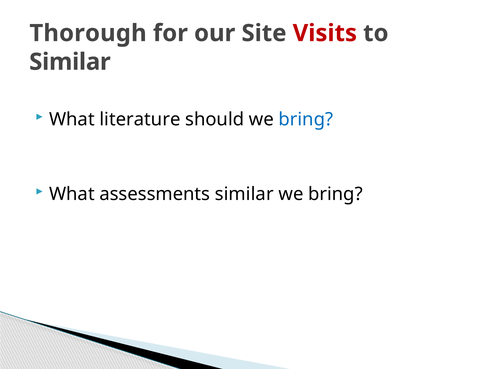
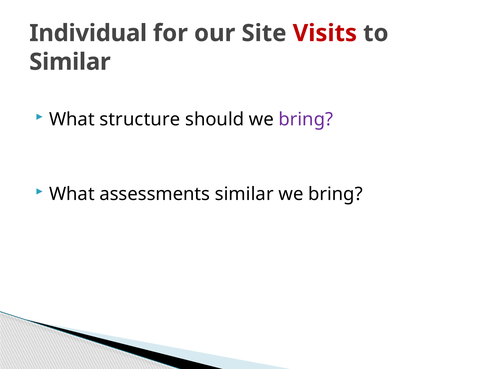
Thorough: Thorough -> Individual (88, 33)
literature: literature -> structure (140, 119)
bring colour: blue -> purple (306, 119)
